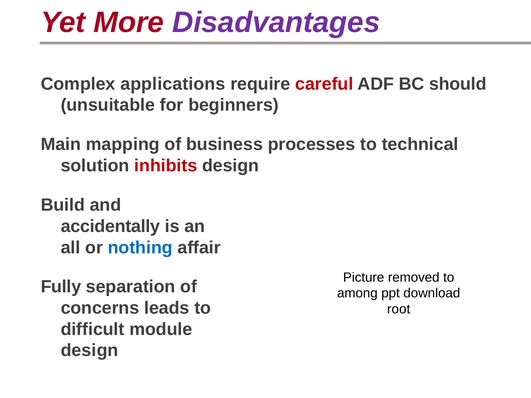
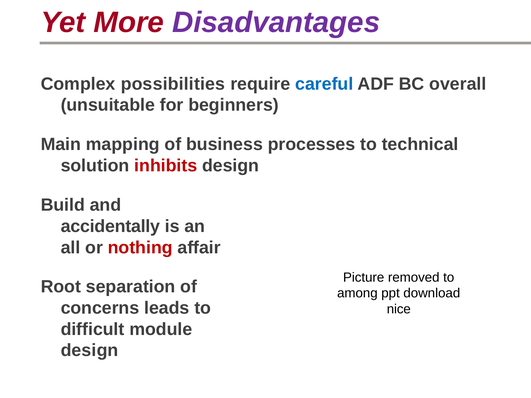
applications: applications -> possibilities (173, 84)
careful colour: red -> blue (324, 84)
should: should -> overall (458, 84)
nothing colour: blue -> red (140, 248)
Fully: Fully -> Root (61, 287)
root: root -> nice (399, 309)
